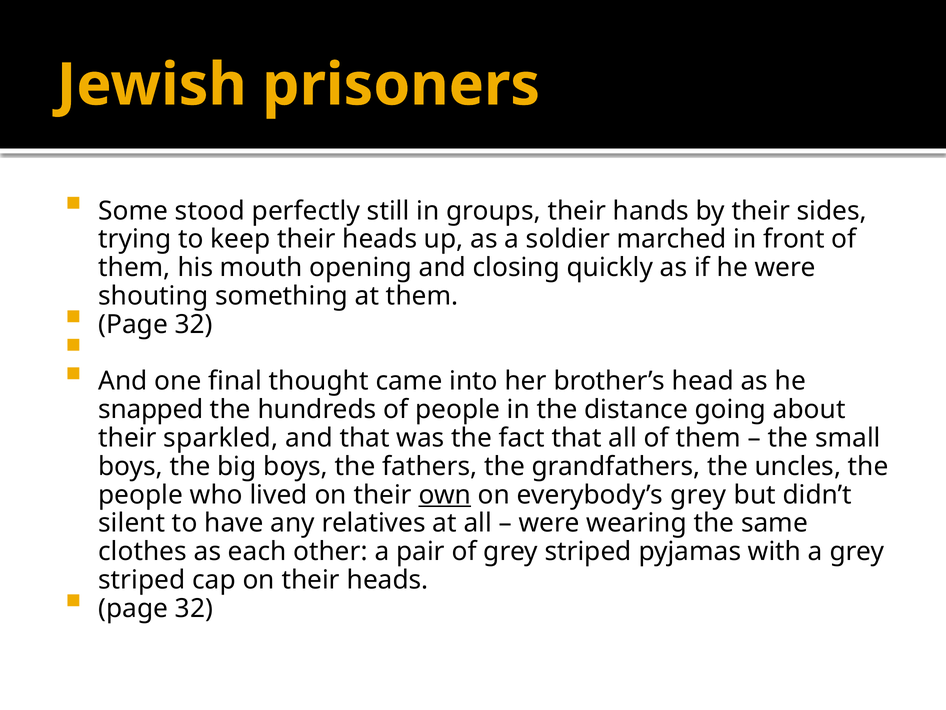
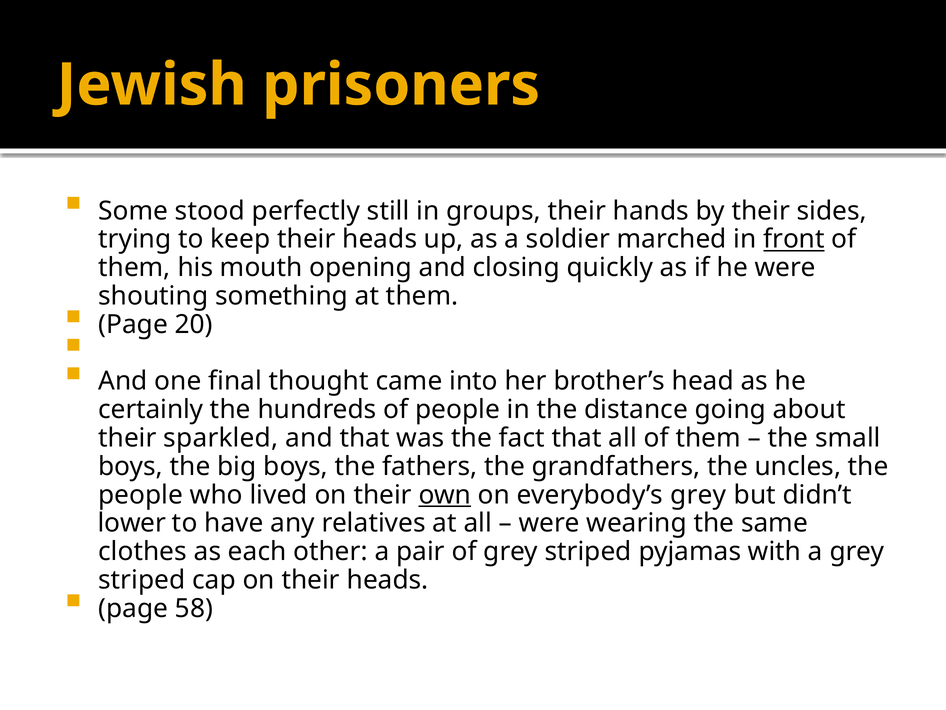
front underline: none -> present (794, 239)
32: 32 -> 20 (194, 324)
snapped: snapped -> certainly (151, 409)
silent: silent -> lower (132, 523)
32: 32 -> 58 (194, 608)
